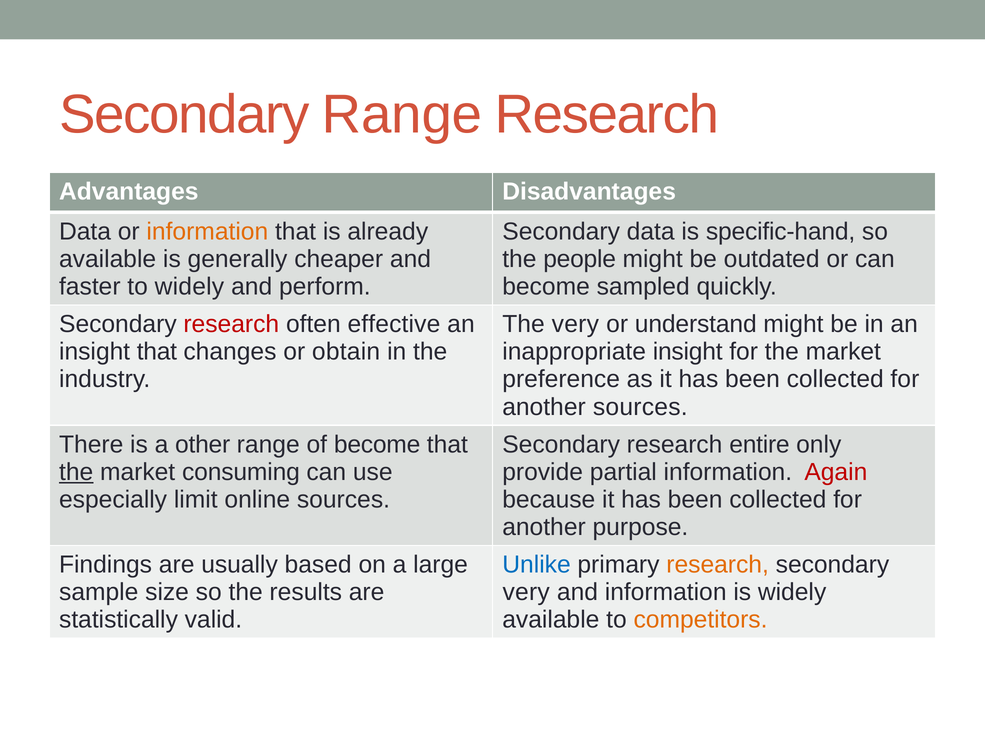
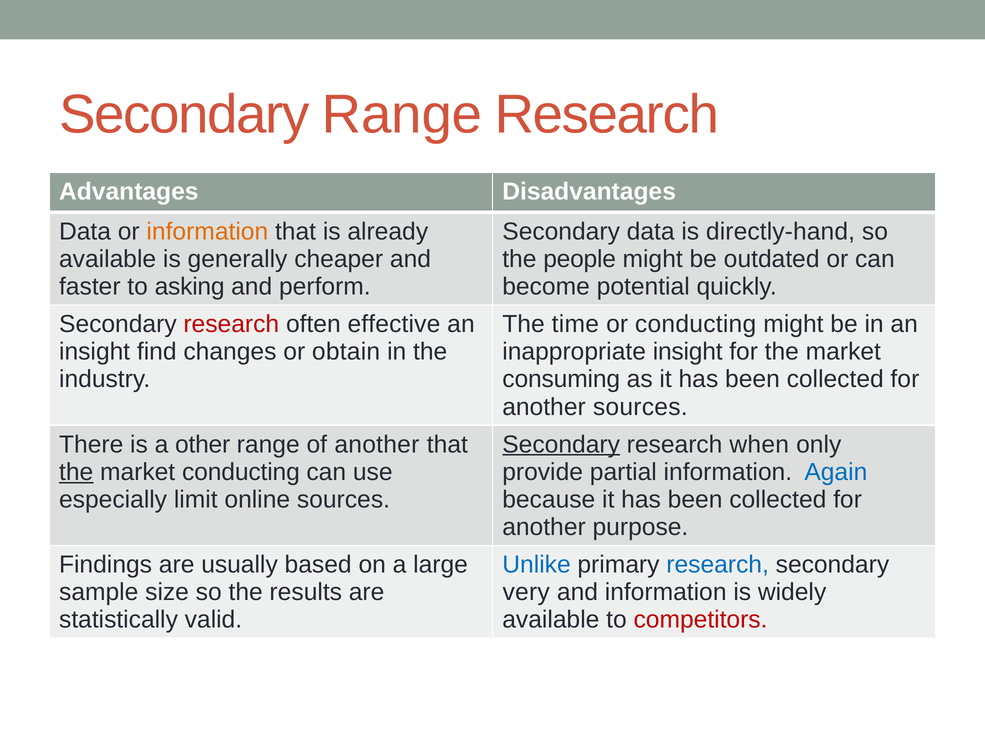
specific-hand: specific-hand -> directly-hand (780, 231)
to widely: widely -> asking (190, 287)
sampled: sampled -> potential (643, 287)
The very: very -> time (575, 324)
or understand: understand -> conducting (696, 324)
insight that: that -> find (157, 352)
preference: preference -> consuming (561, 379)
of become: become -> another (377, 444)
Secondary underline: none -> present (561, 444)
entire: entire -> when (759, 444)
market consuming: consuming -> conducting (241, 472)
Again colour: red -> blue (836, 472)
research colour: orange -> blue (718, 564)
competitors colour: orange -> red (701, 620)
